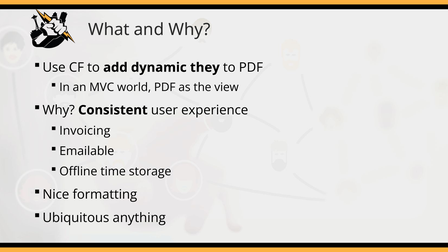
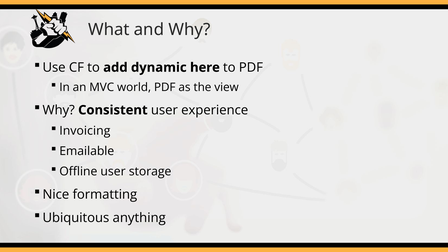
they: they -> here (205, 67)
Offline time: time -> user (113, 171)
